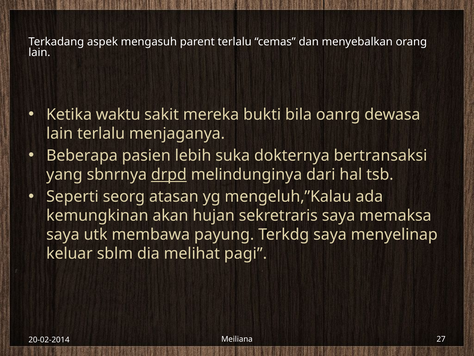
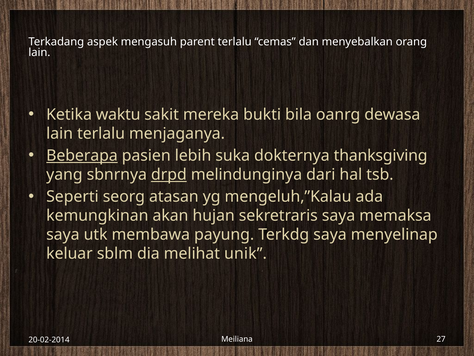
Beberapa underline: none -> present (82, 155)
bertransaksi: bertransaksi -> thanksgiving (381, 155)
pagi: pagi -> unik (246, 253)
